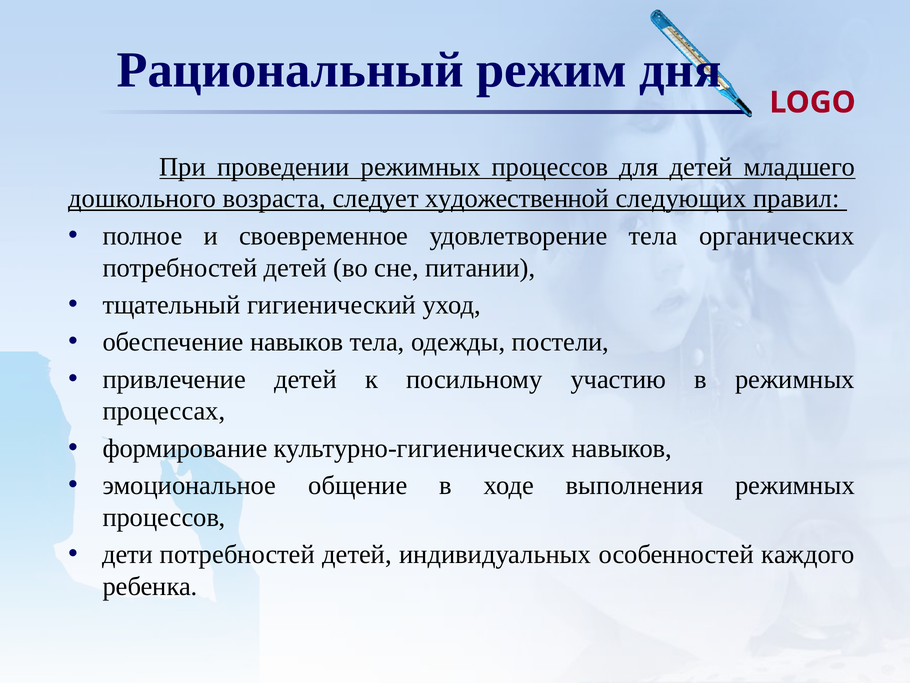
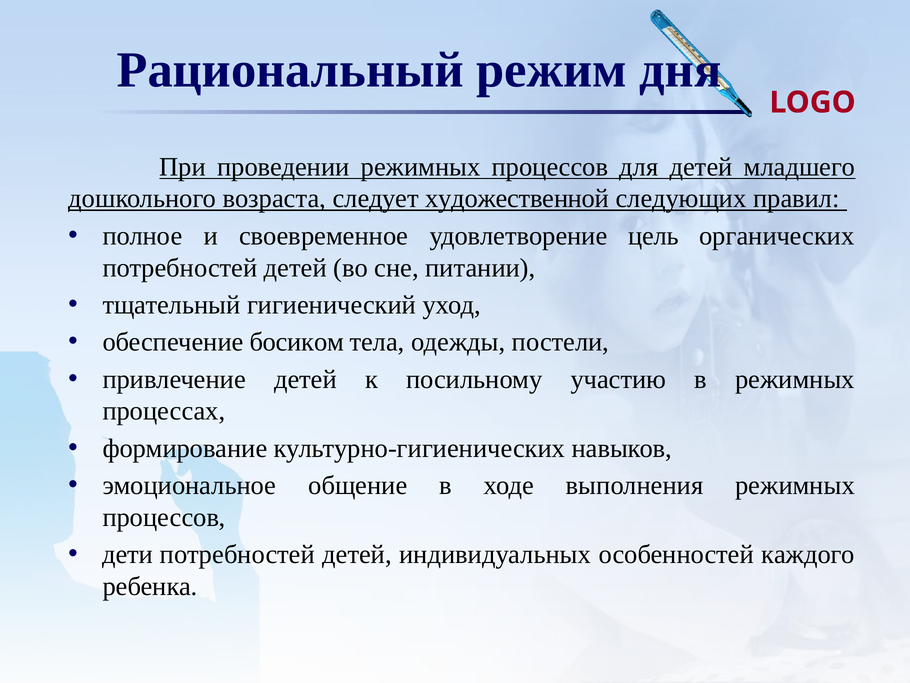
удовлетворение тела: тела -> цель (653, 236)
обеспечение навыков: навыков -> босиком (297, 342)
